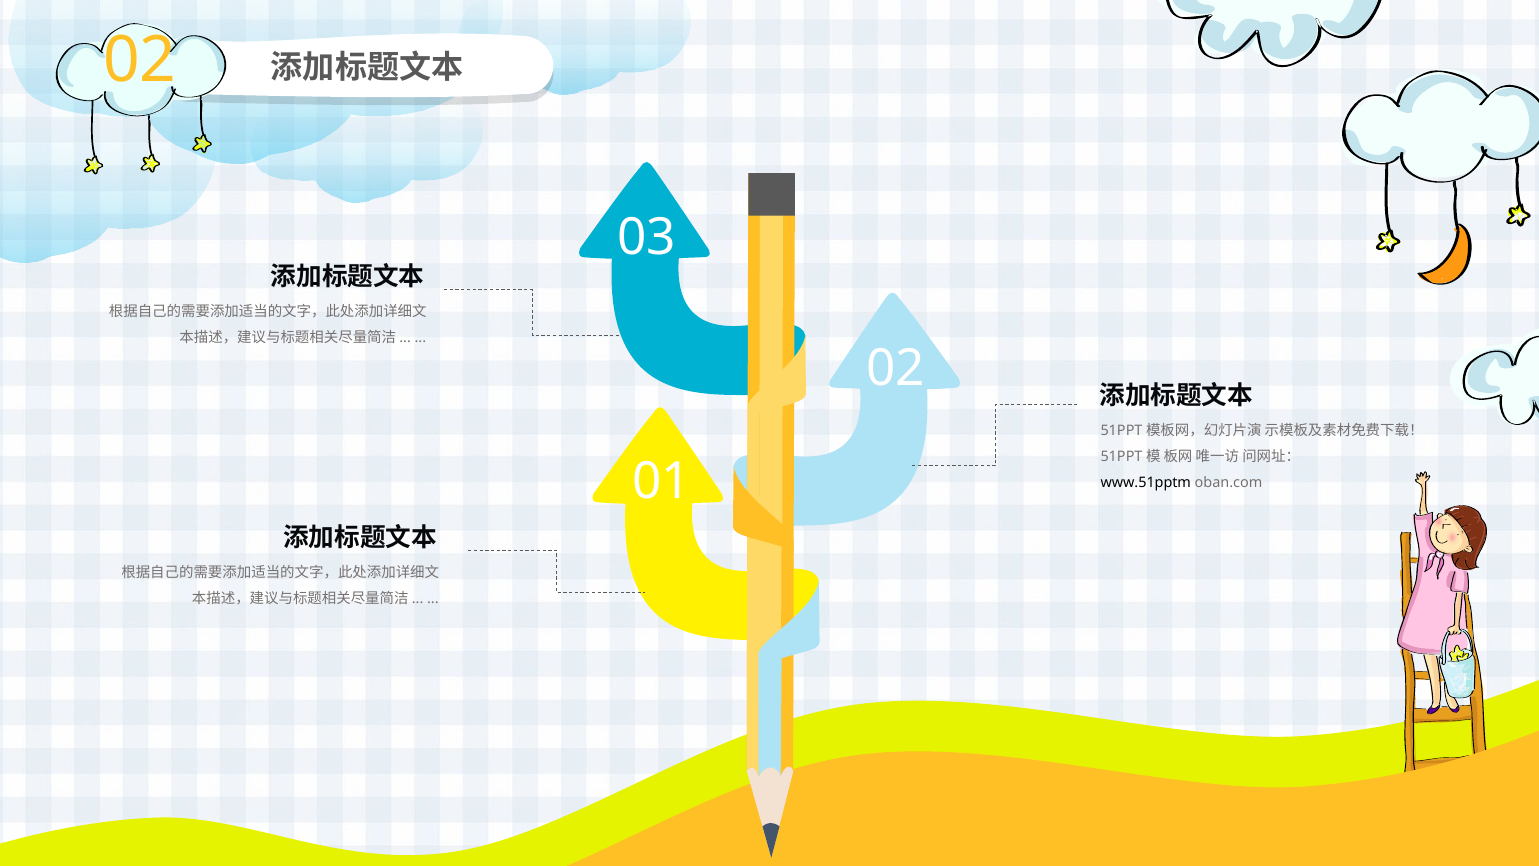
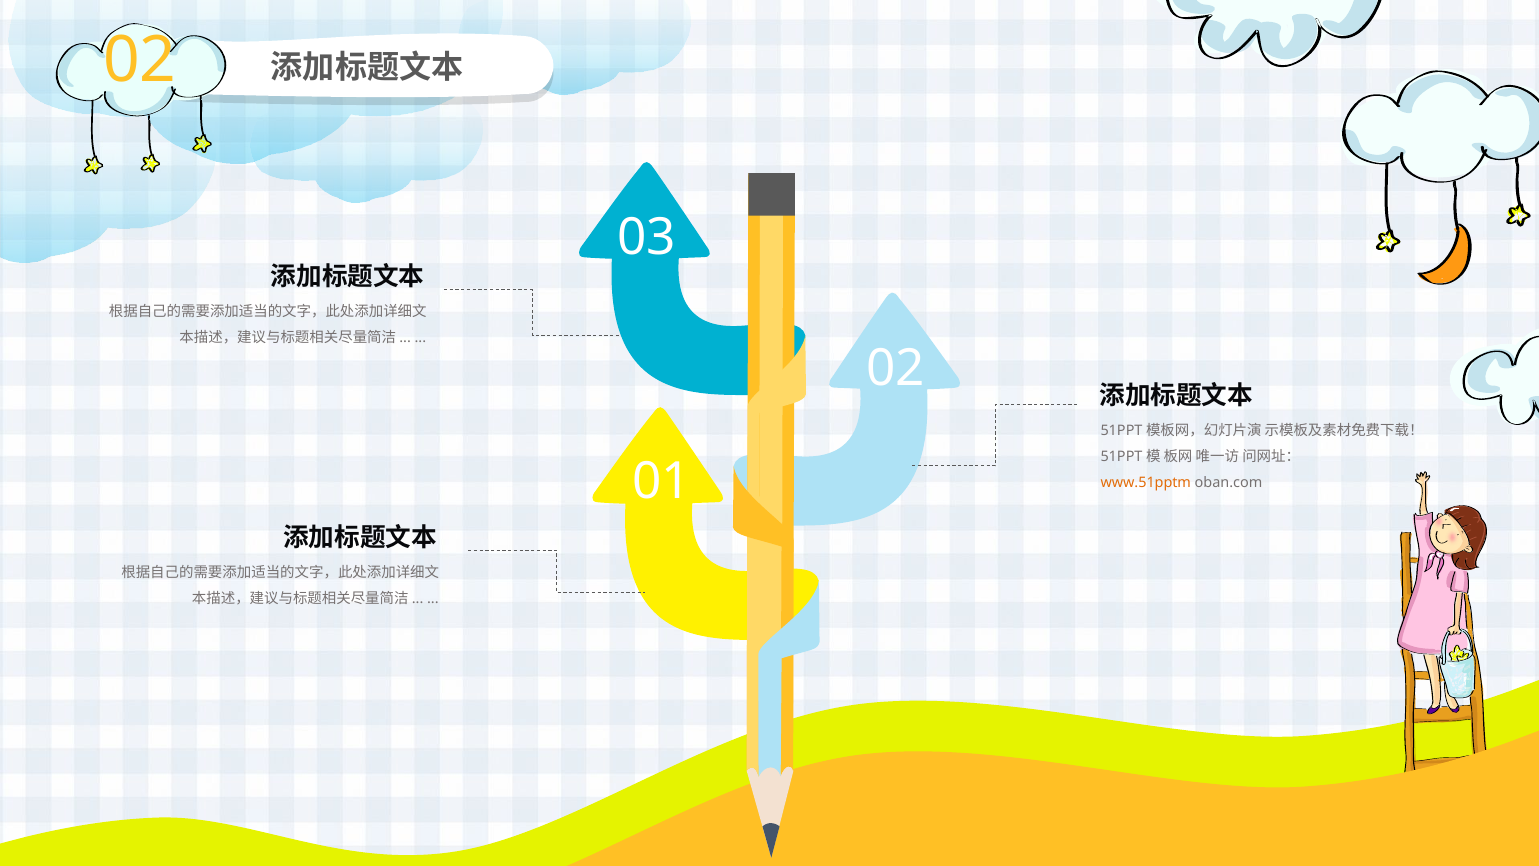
www.51pptm colour: black -> orange (1146, 482)
